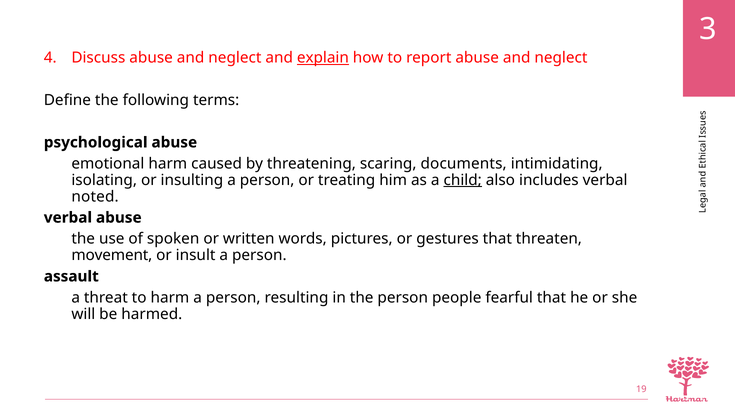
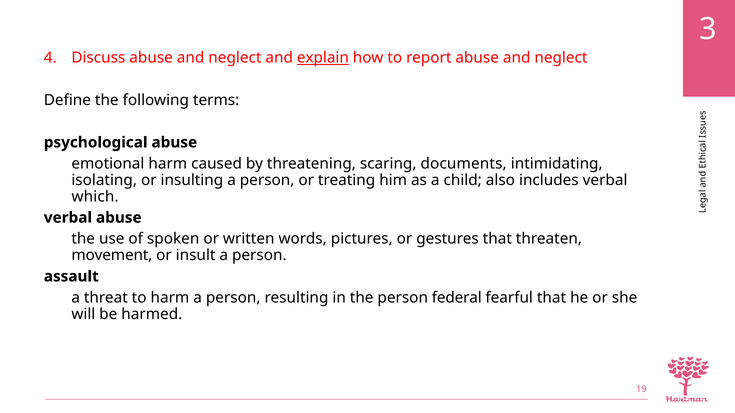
child underline: present -> none (463, 180)
noted: noted -> which (95, 197)
people: people -> federal (457, 298)
